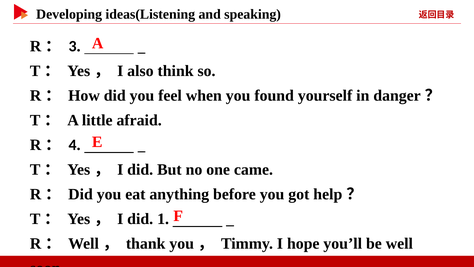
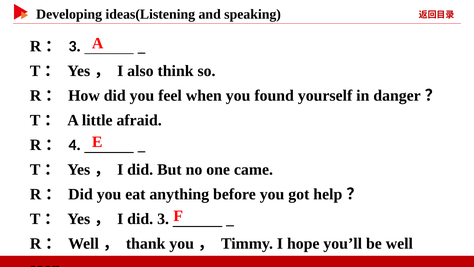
did 1: 1 -> 3 (163, 219)
